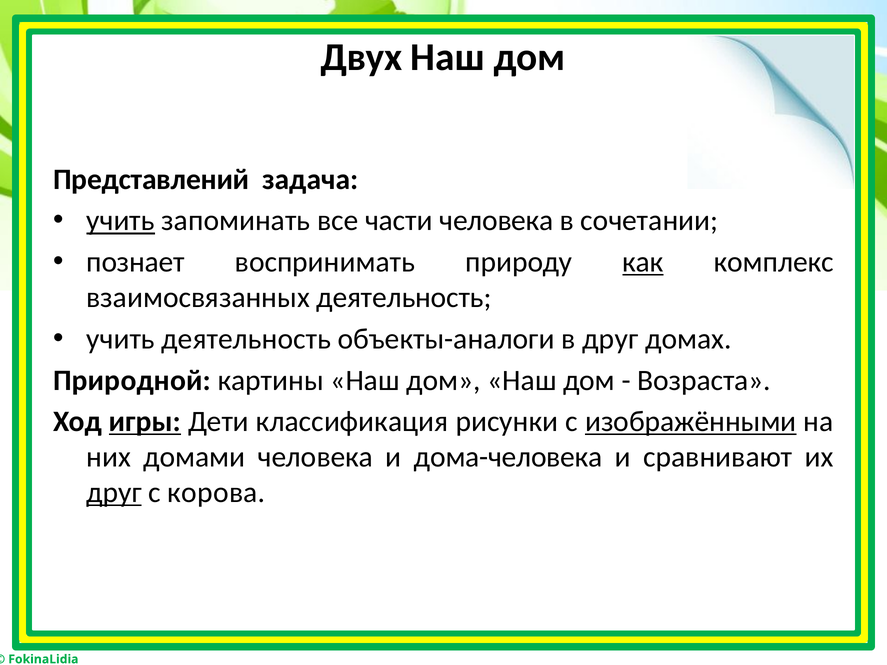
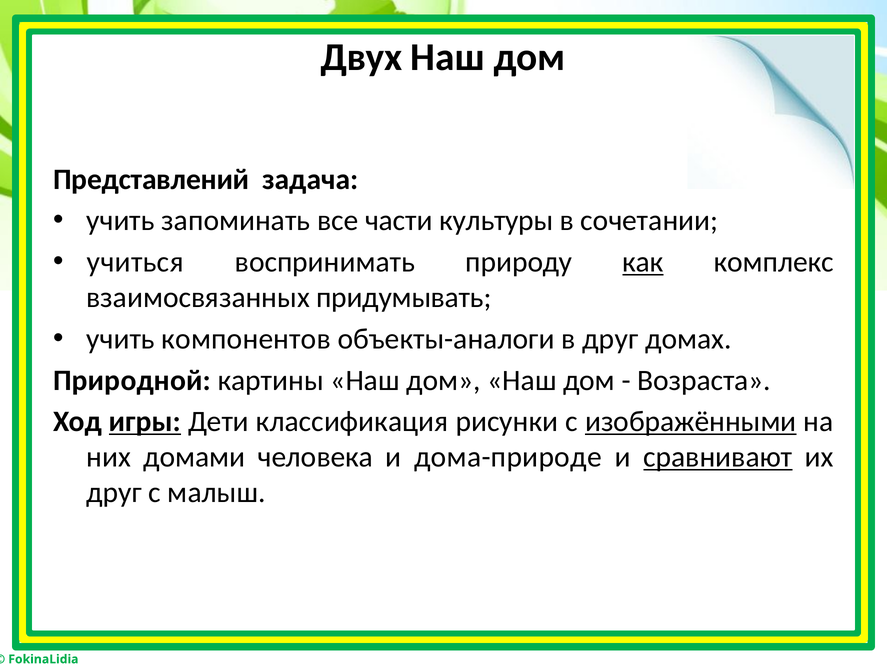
учить underline: present -> none (121, 221)
части человека: человека -> культуры (496, 221)
познает: познает -> учиться (135, 262)
взаимосвязанных деятельность: деятельность -> придумывать (404, 298)
учить деятельность: деятельность -> компонентов (246, 339)
дома-человека: дома-человека -> дома-природе (508, 457)
сравнивают underline: none -> present (718, 457)
друг underline: present -> none (114, 493)
корова: корова -> малыш (217, 493)
